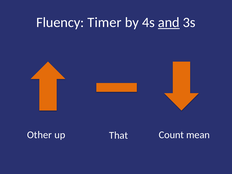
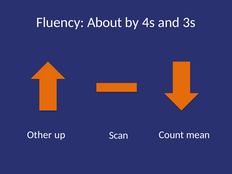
Timer: Timer -> About (105, 22)
and underline: present -> none (169, 22)
That: That -> Scan (119, 135)
